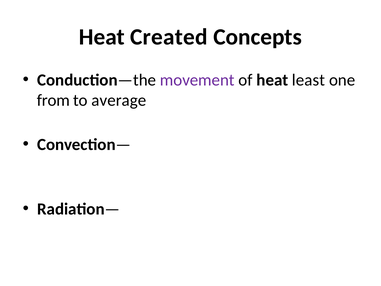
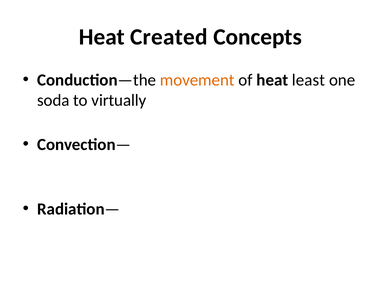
movement colour: purple -> orange (197, 80)
from: from -> soda (53, 100)
average: average -> virtually (119, 100)
